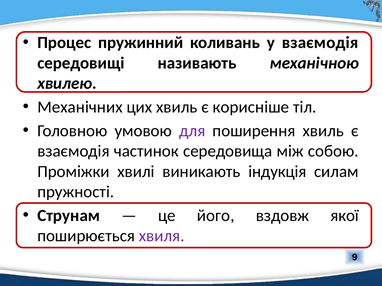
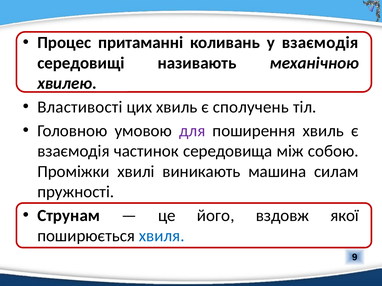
пружинний: пружинний -> притаманні (141, 43)
Механічних: Механічних -> Властивості (80, 107)
корисніше: корисніше -> сполучень (251, 107)
індукція: індукція -> машина (277, 172)
хвиля colour: purple -> blue (162, 236)
